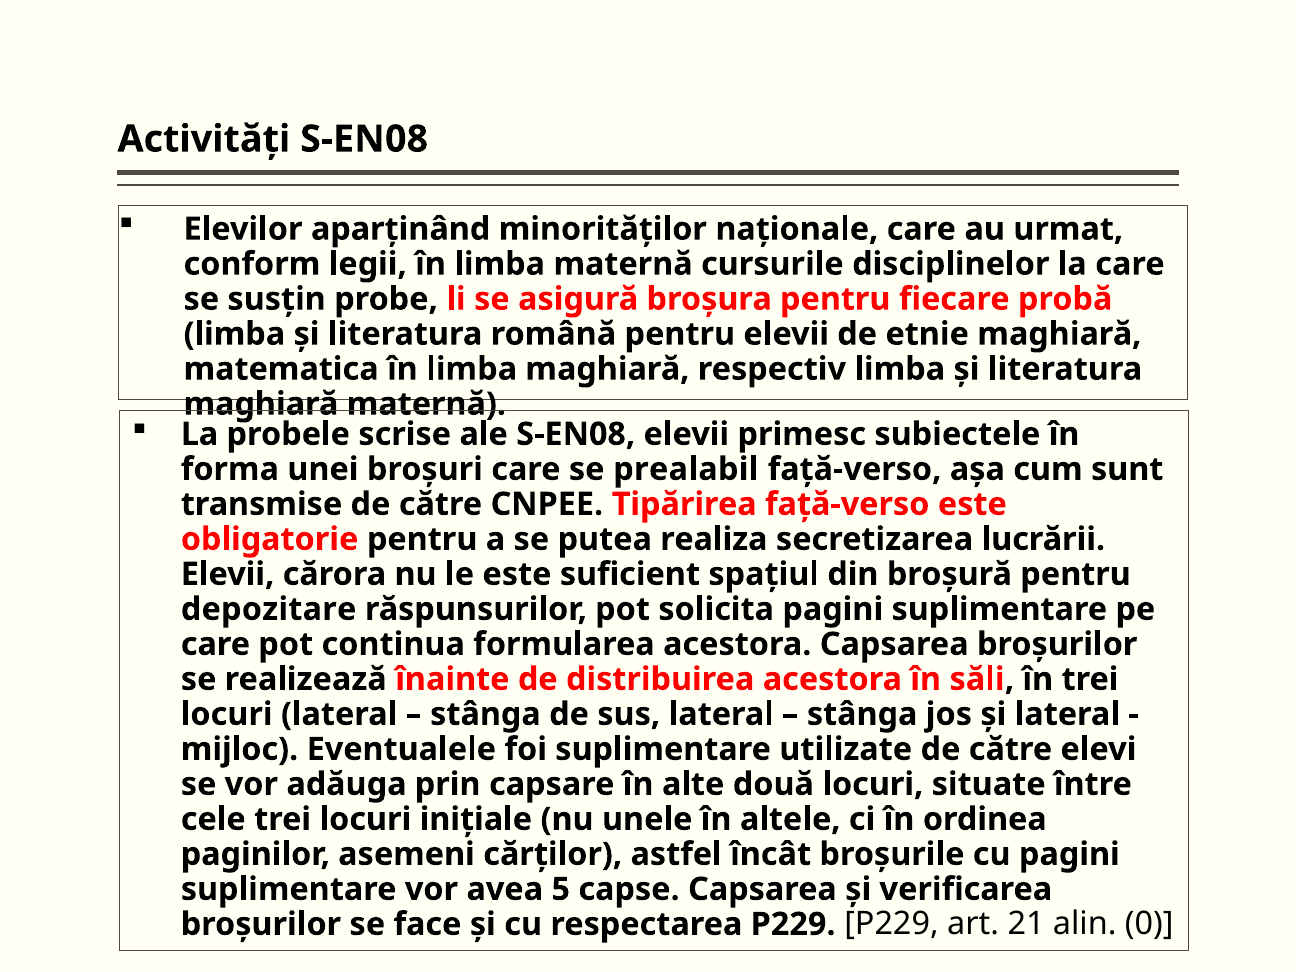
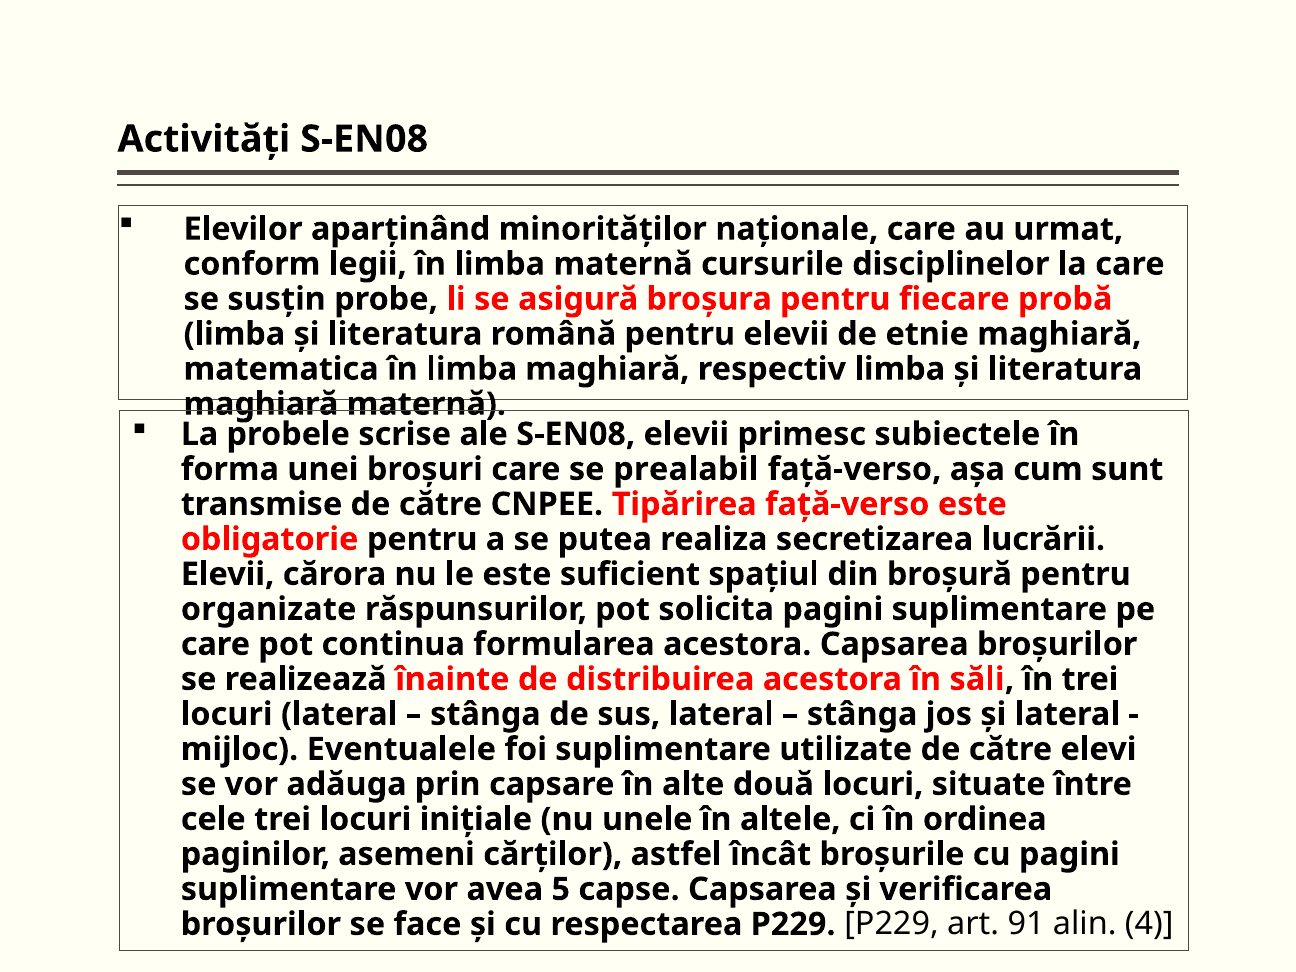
depozitare: depozitare -> organizate (269, 609)
21: 21 -> 91 (1026, 924)
0: 0 -> 4 (1149, 924)
